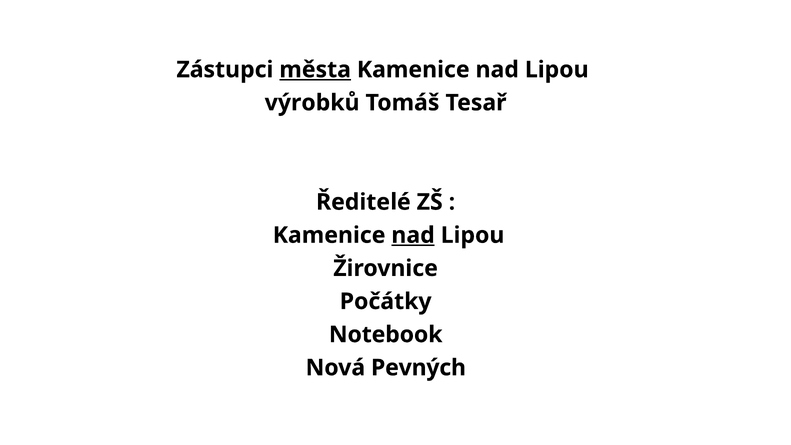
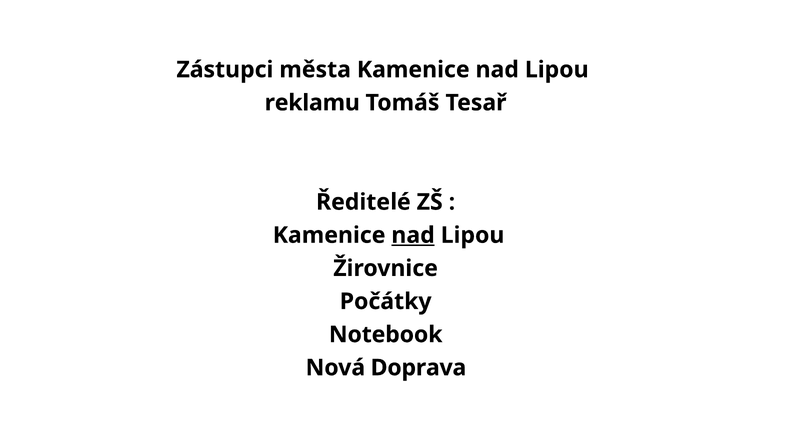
města underline: present -> none (315, 70)
výrobků: výrobků -> reklamu (312, 103)
Pevných: Pevných -> Doprava (418, 368)
